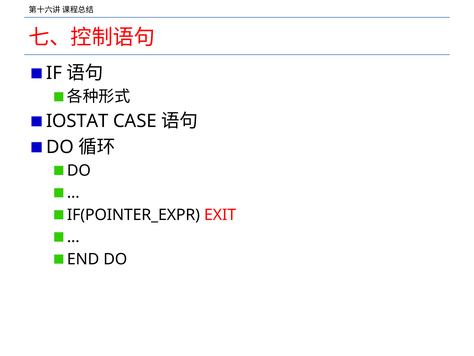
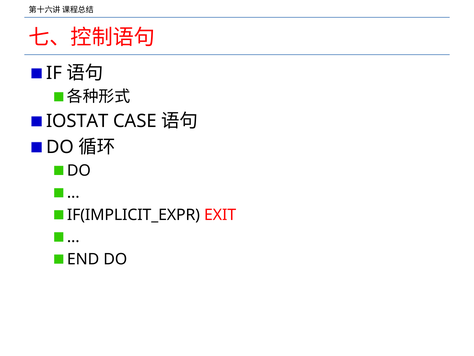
IF(POINTER_EXPR: IF(POINTER_EXPR -> IF(IMPLICIT_EXPR (133, 215)
